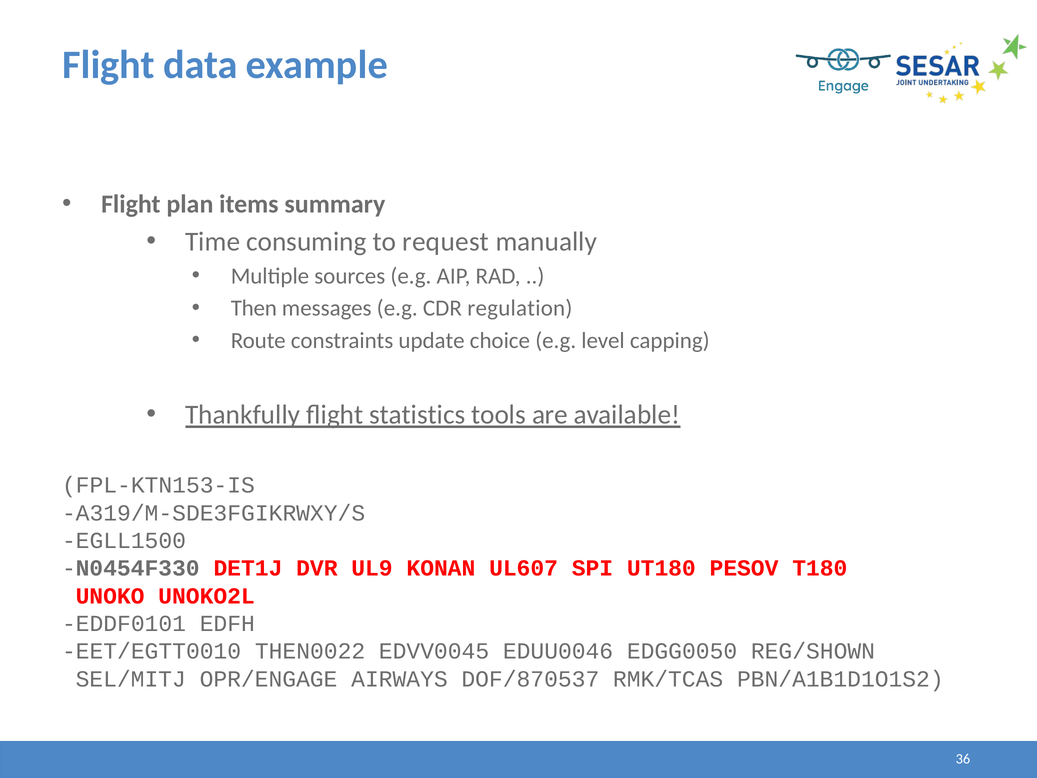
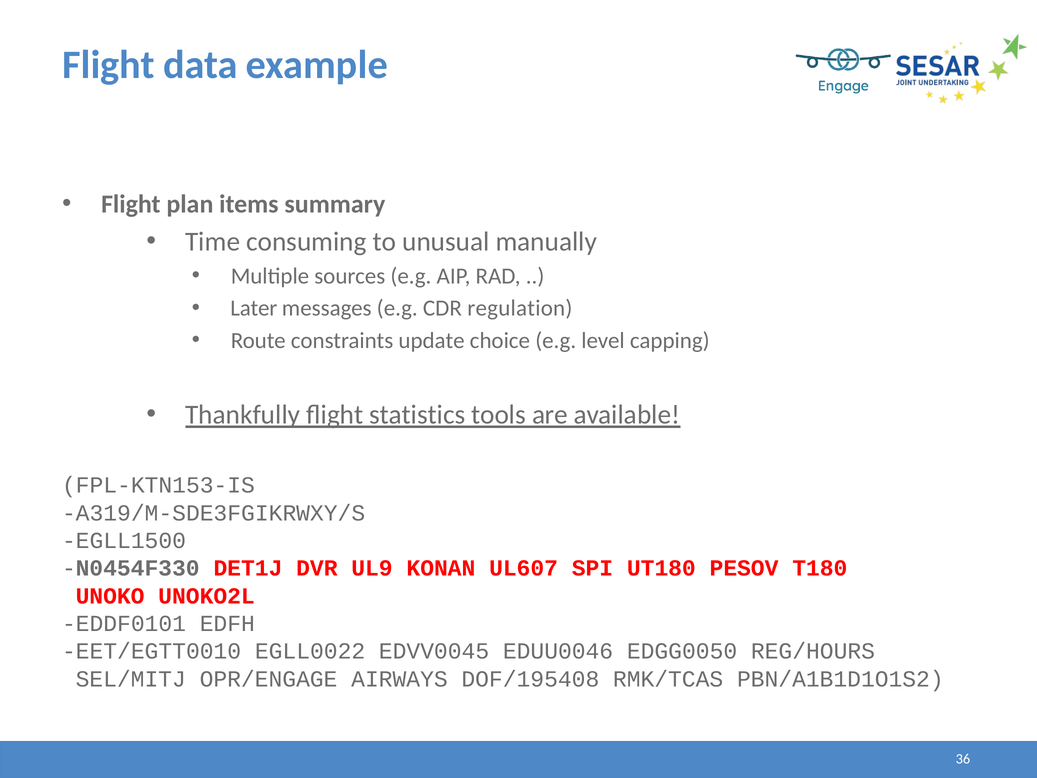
request: request -> unusual (446, 242)
Then: Then -> Later (254, 308)
THEN0022: THEN0022 -> EGLL0022 (310, 651)
REG/SHOWN: REG/SHOWN -> REG/HOURS (813, 651)
DOF/870537: DOF/870537 -> DOF/195408 (530, 679)
